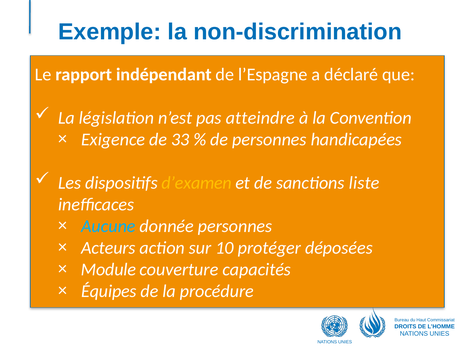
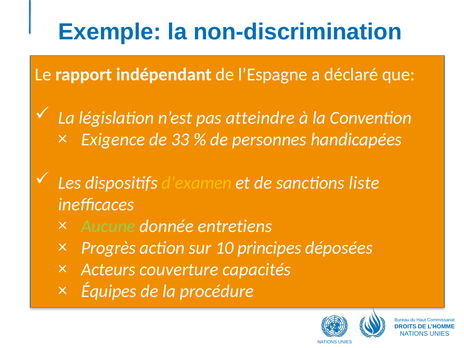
Aucune colour: light blue -> light green (108, 226)
donnée personnes: personnes -> entretiens (235, 226)
Acteurs: Acteurs -> Progrès (108, 248)
protéger: protéger -> principes (270, 248)
Module: Module -> Acteurs (108, 269)
